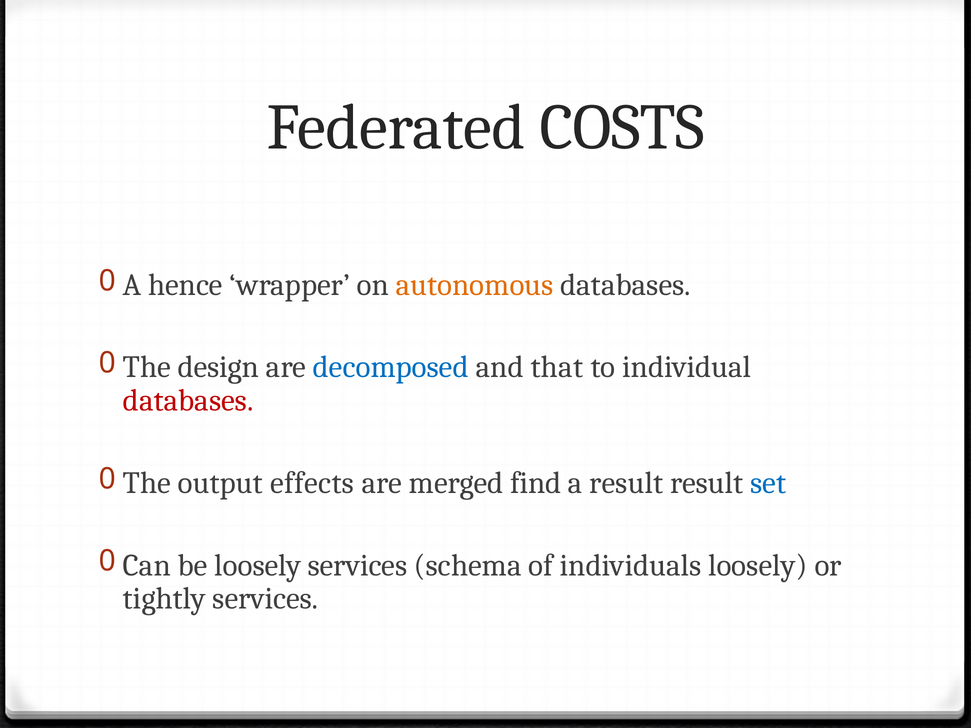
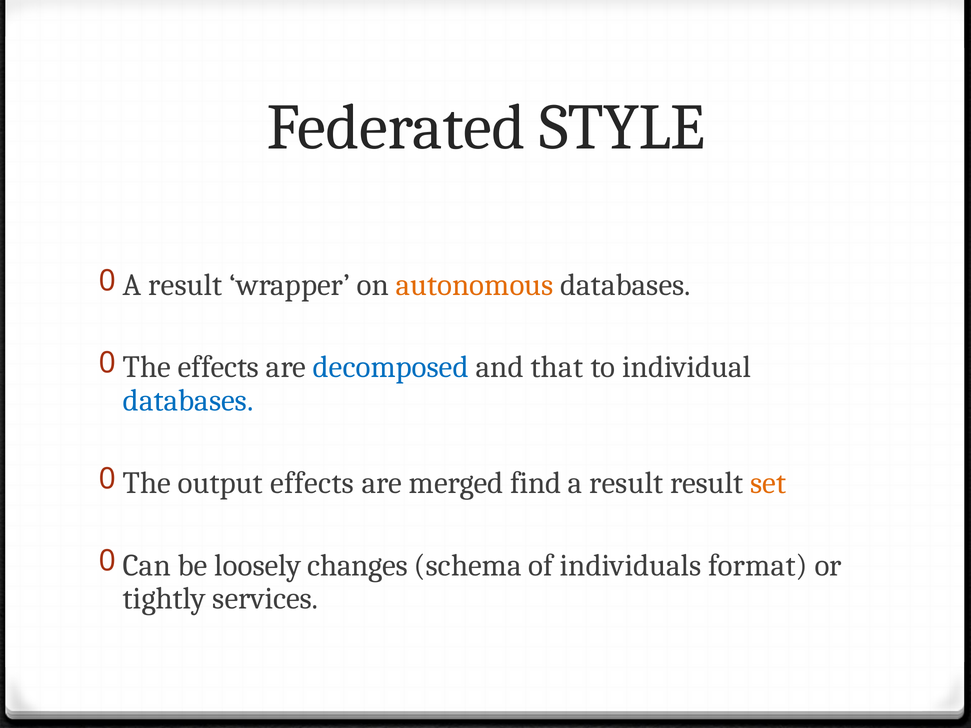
COSTS: COSTS -> STYLE (622, 127)
hence: hence -> result (185, 285)
design: design -> effects (219, 367)
databases colour: red -> blue (188, 401)
set colour: blue -> orange (768, 483)
loosely services: services -> changes (358, 565)
individuals loosely: loosely -> format (758, 565)
